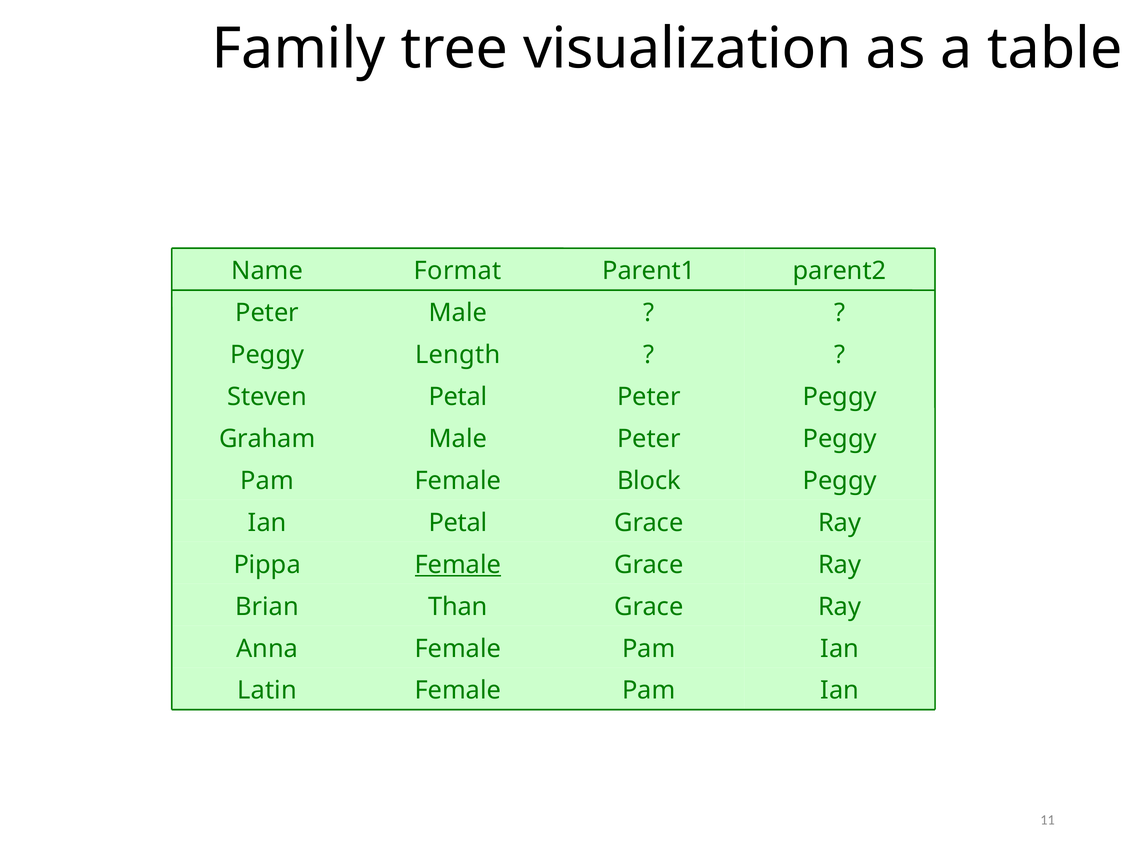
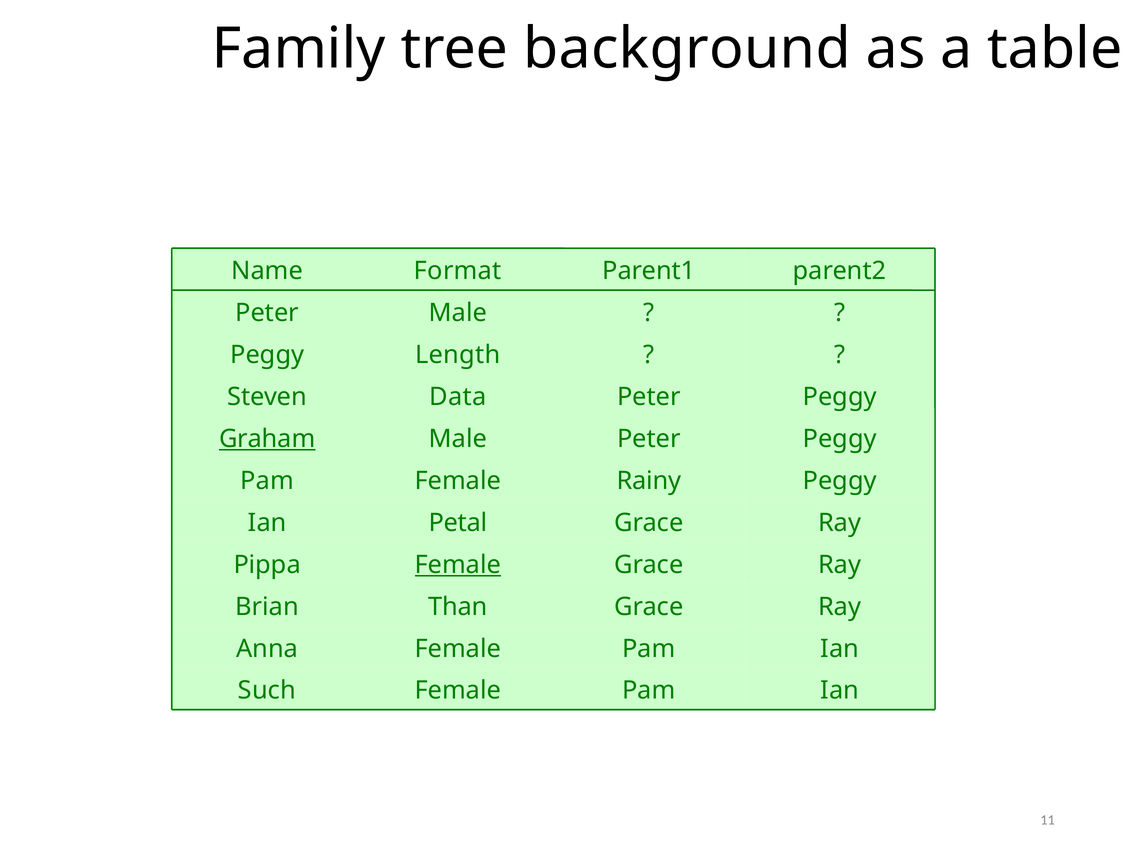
visualization: visualization -> background (687, 49)
Petal: Petal -> Data (458, 397)
Graham underline: none -> present (267, 439)
Block: Block -> Rainy (649, 481)
Latin: Latin -> Such (267, 690)
